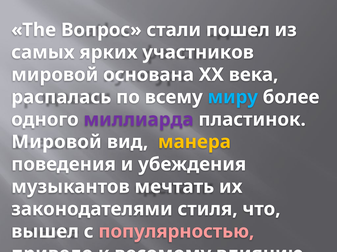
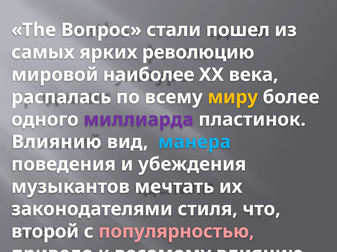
ярких участников: участников -> революцию (198, 52)
основана: основана -> наиболее (149, 75)
миру colour: light blue -> yellow (233, 97)
Мировой: Мировой -> Влиянию (57, 142)
манера colour: yellow -> light blue (194, 142)
вышел: вышел -> второй (45, 232)
